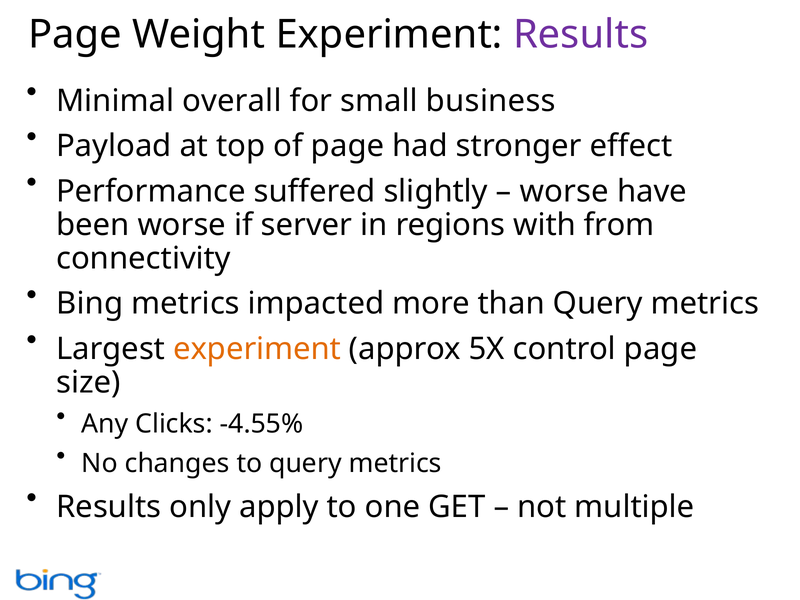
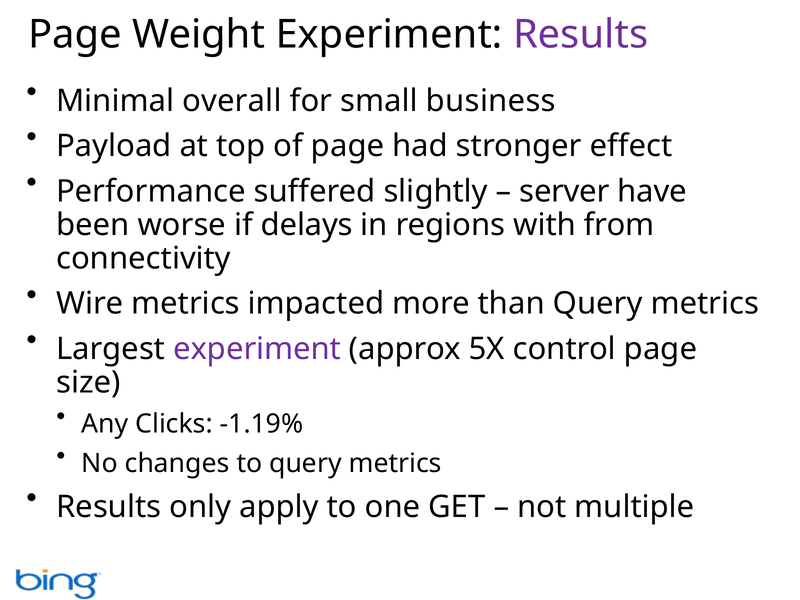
worse: worse -> server (564, 191)
server: server -> delays (307, 225)
Bing: Bing -> Wire (90, 304)
experiment colour: orange -> purple (257, 349)
-4.55%: -4.55% -> -1.19% (262, 424)
